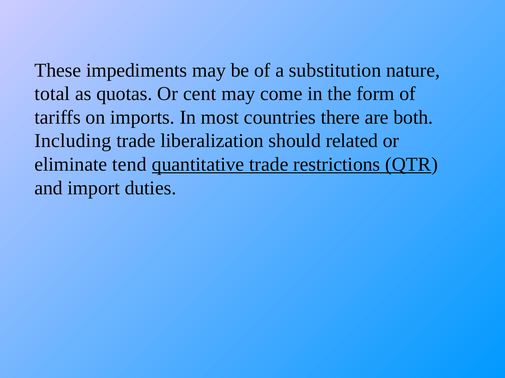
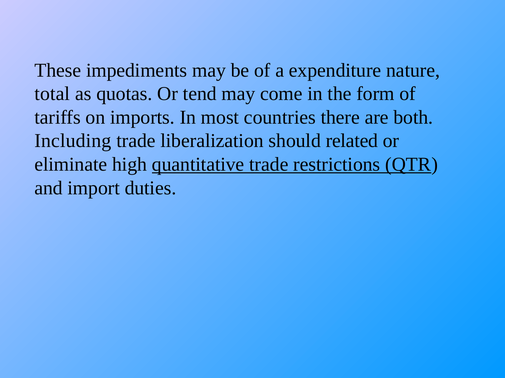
substitution: substitution -> expenditure (335, 70)
cent: cent -> tend (200, 94)
tend: tend -> high (130, 165)
